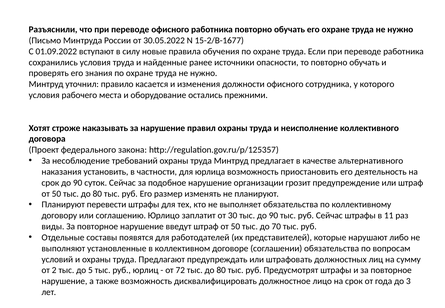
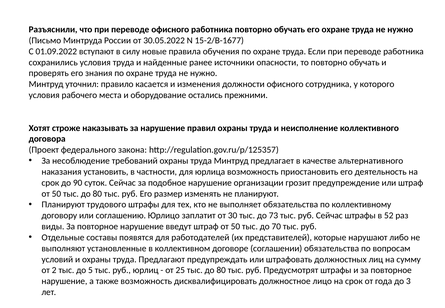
перевести: перевести -> трудового (107, 205)
тыс до 90: 90 -> 73 (273, 216)
11: 11 -> 52 (389, 216)
72: 72 -> 25 (180, 270)
